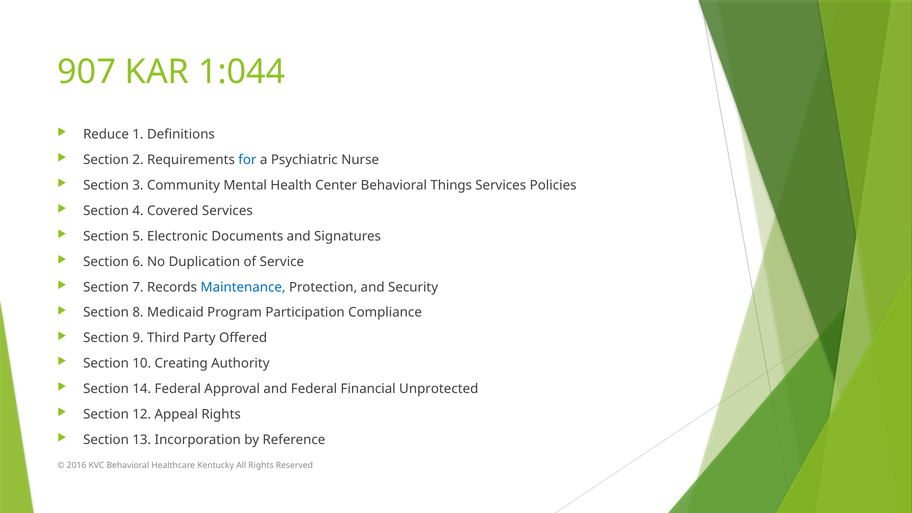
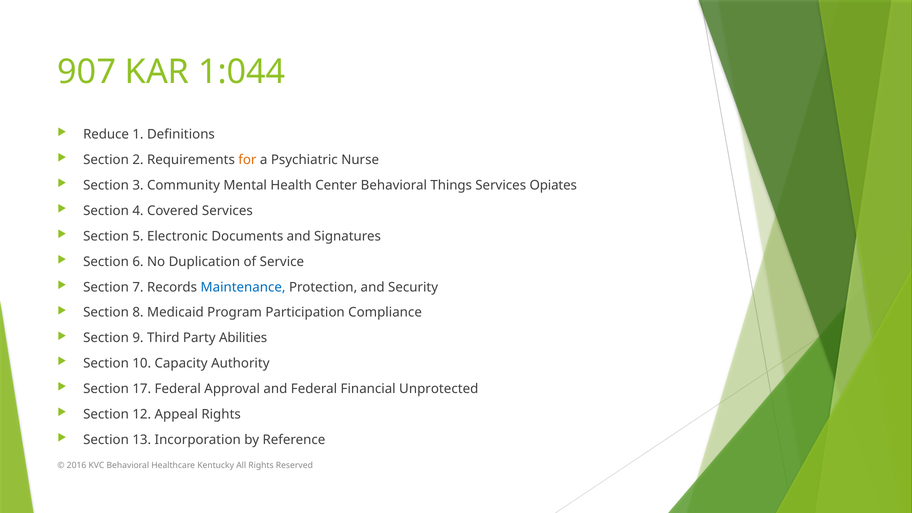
for colour: blue -> orange (247, 160)
Policies: Policies -> Opiates (553, 185)
Offered: Offered -> Abilities (243, 338)
Creating: Creating -> Capacity (181, 364)
14: 14 -> 17 (142, 389)
